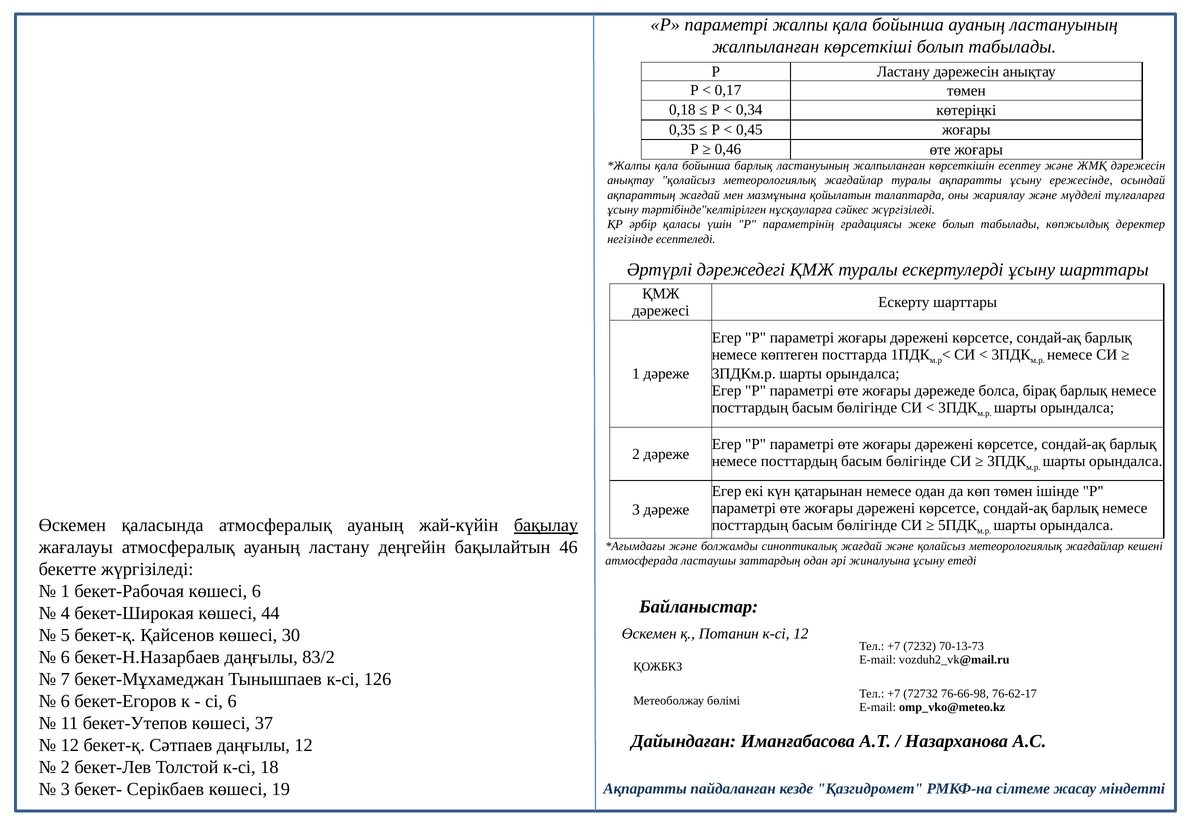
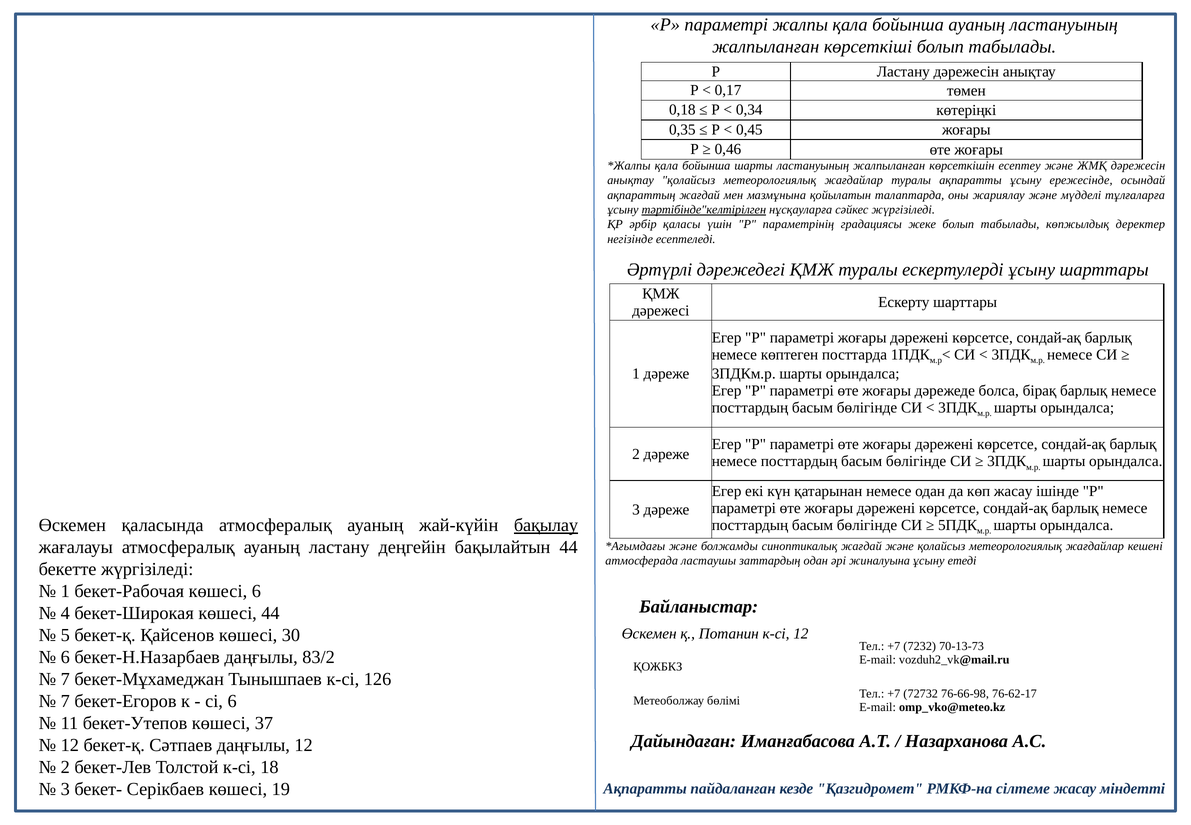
бойынша барлық: барлық -> шарты (754, 166)
тәртібінде"келтірілген underline: none -> present (704, 210)
көп төмен: төмен -> жасау (1013, 491)
бақылайтын 46: 46 -> 44 (569, 547)
6: 6 -> 7 (65, 701)
